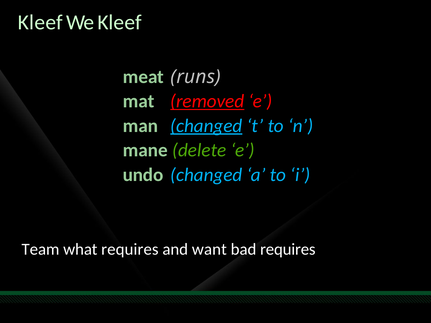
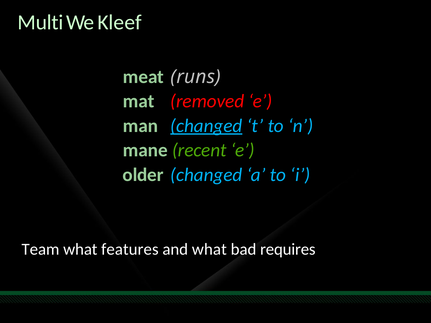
Kleef: Kleef -> Multi (41, 22)
removed underline: present -> none (207, 101)
delete: delete -> recent (199, 150)
undo: undo -> older (143, 175)
what requires: requires -> features (130, 250)
and want: want -> what (209, 250)
